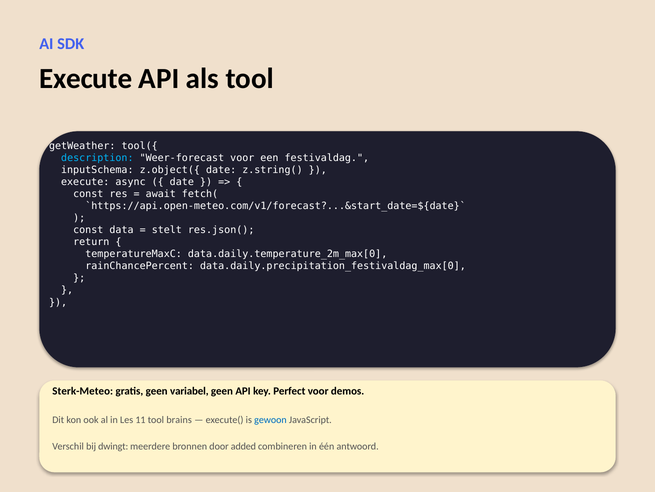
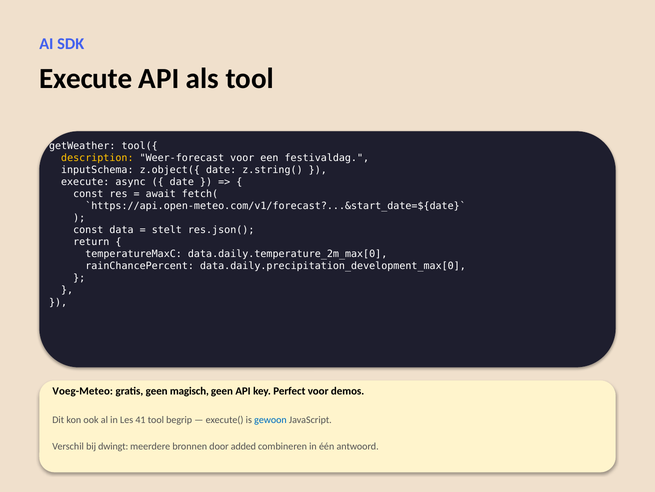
description colour: light blue -> yellow (97, 158)
data.daily.precipitation_festivaldag_max[0: data.daily.precipitation_festivaldag_max[0 -> data.daily.precipitation_development_max[0 (333, 266)
Sterk-Meteo: Sterk-Meteo -> Voeg-Meteo (83, 390)
variabel: variabel -> magisch (189, 390)
11: 11 -> 41 (140, 419)
brains: brains -> begrip (179, 419)
